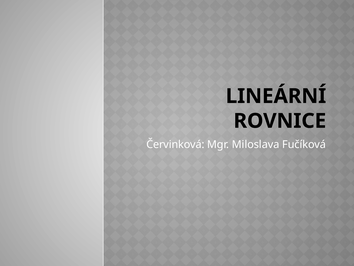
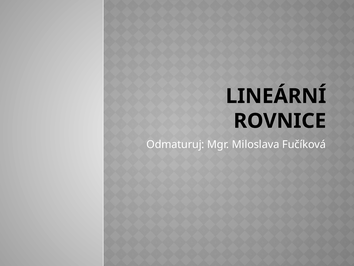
Červinková: Červinková -> Odmaturuj (175, 144)
